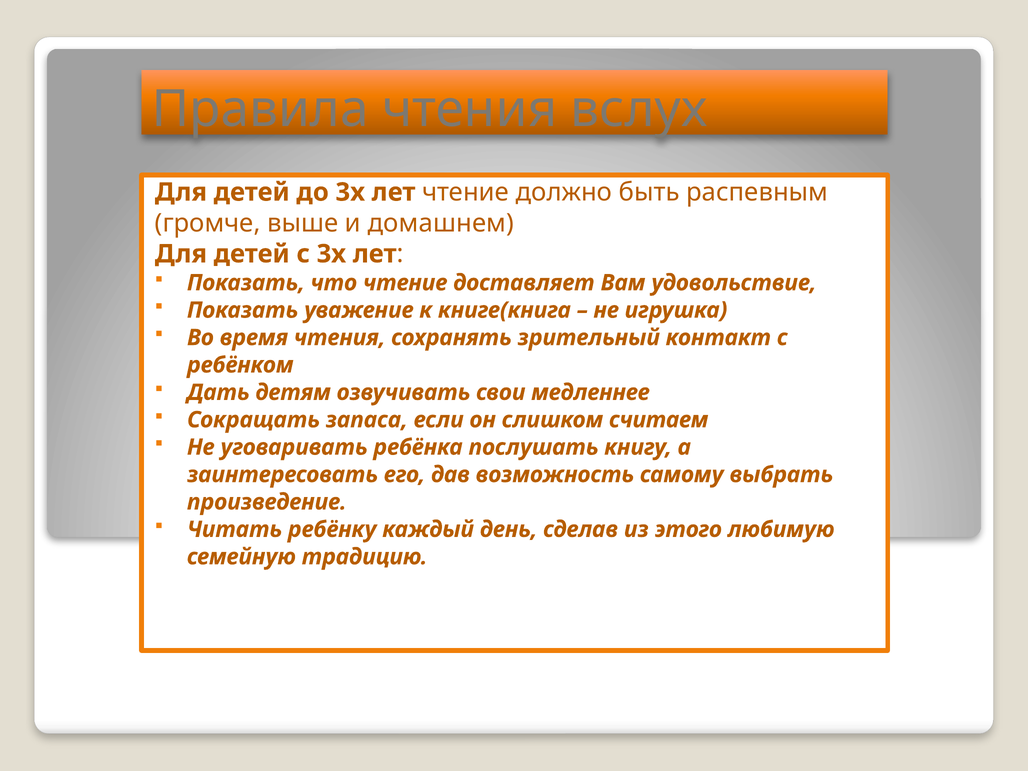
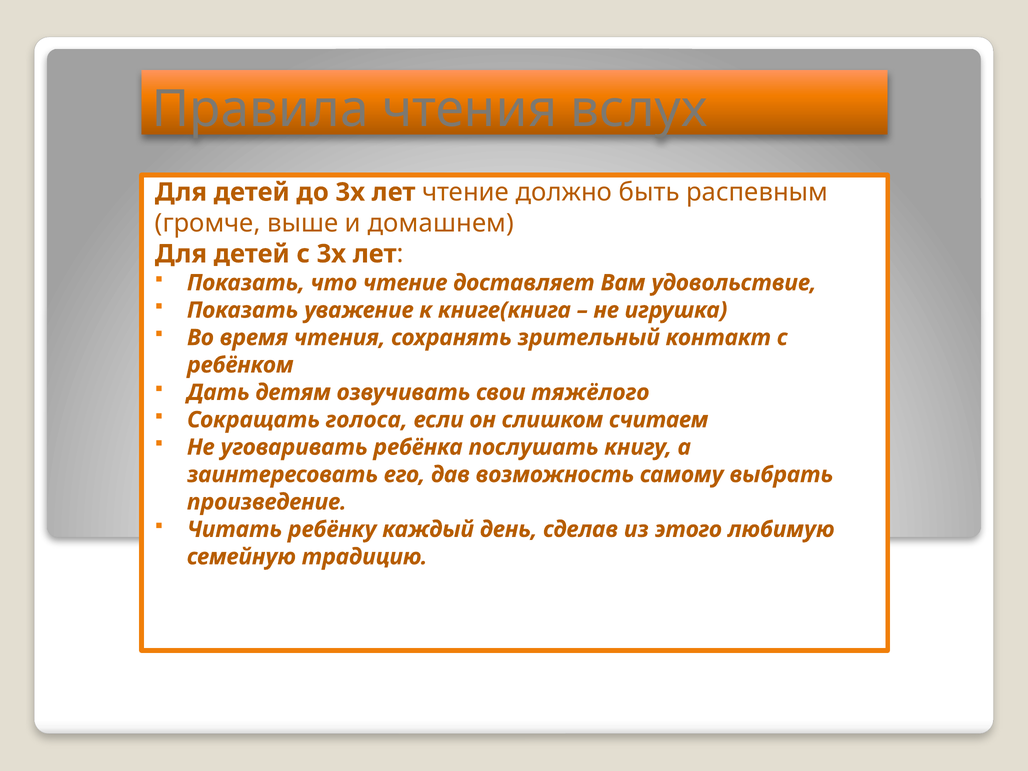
медленнее: медленнее -> тяжёлого (590, 392)
запаса: запаса -> голоса (367, 420)
